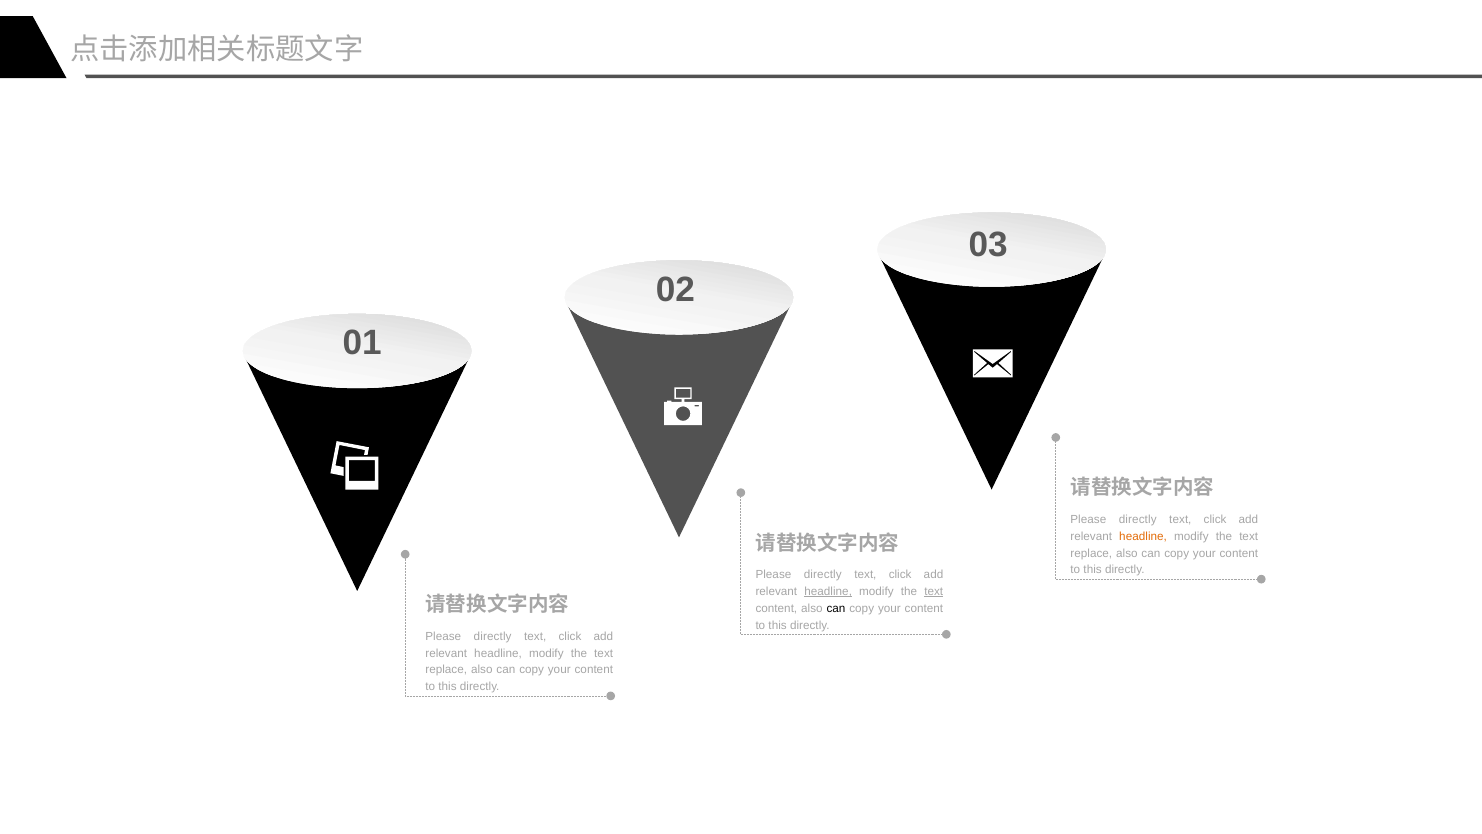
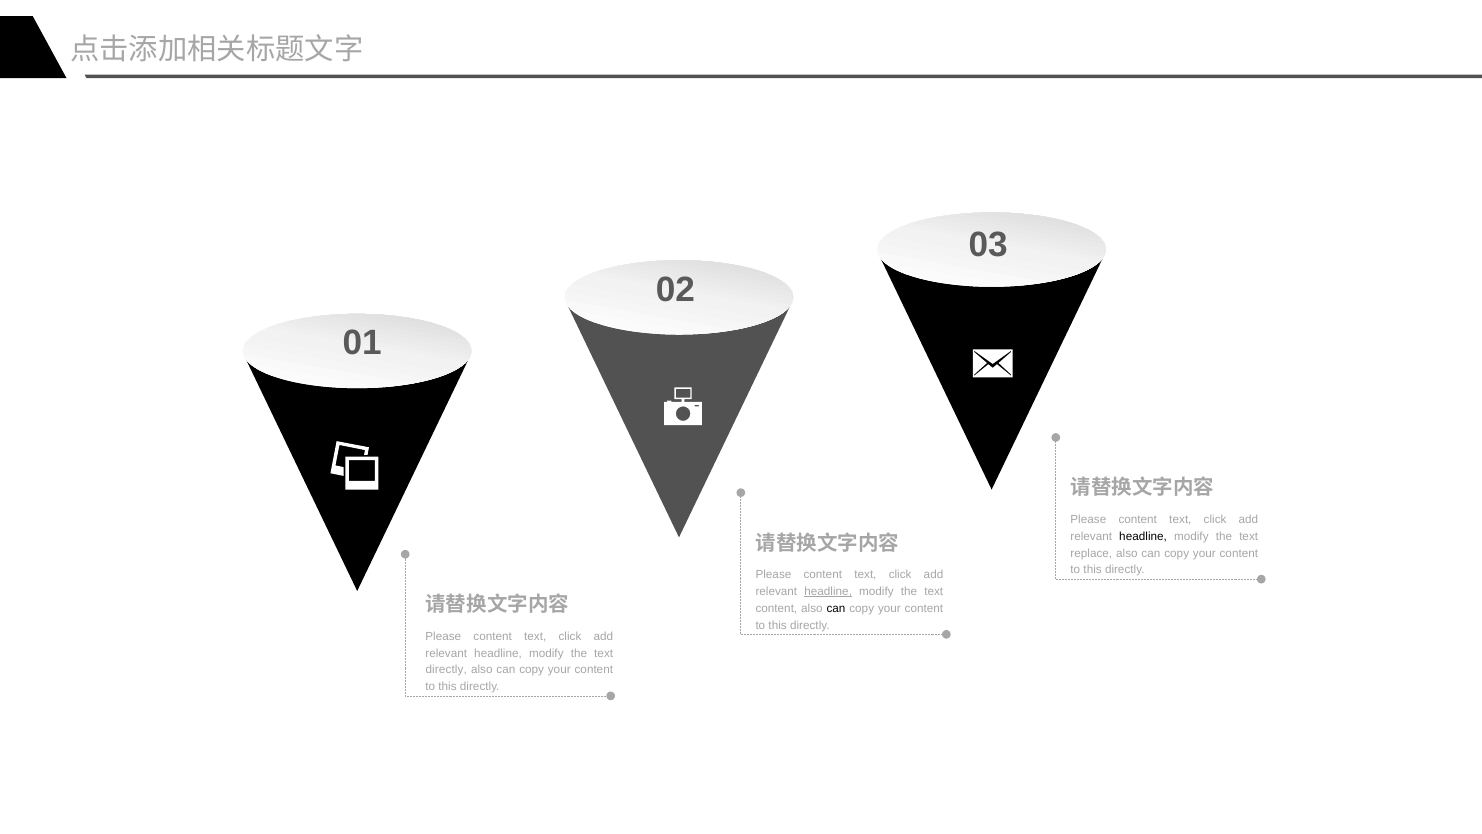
directly: directly -> content (1138, 519)
headline colour: orange -> black (1143, 536)
directly: directly -> content (823, 575)
text underline: present -> none (934, 591)
directly: directly -> content (493, 636)
replace: replace -> directly (446, 670)
